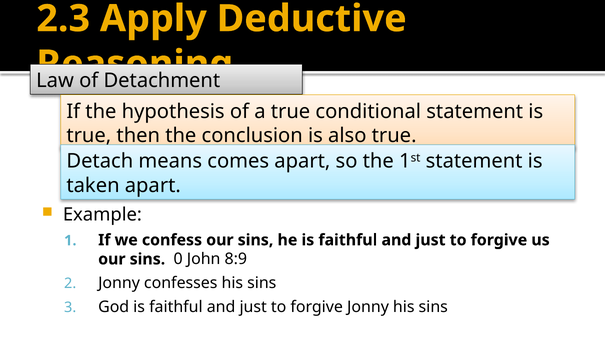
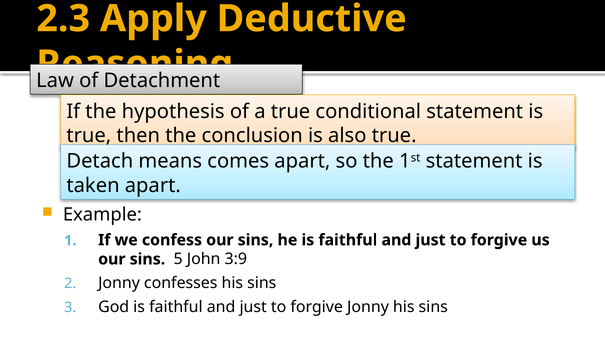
0: 0 -> 5 (178, 259)
8:9: 8:9 -> 3:9 (236, 259)
